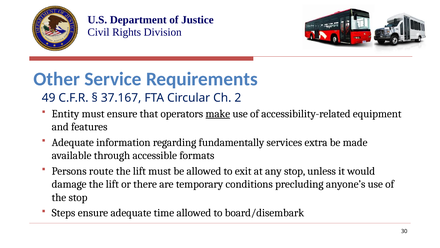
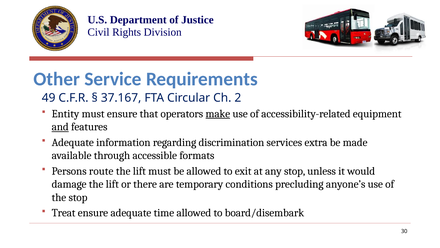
and underline: none -> present (60, 127)
fundamentally: fundamentally -> discrimination (231, 142)
Steps: Steps -> Treat (64, 212)
